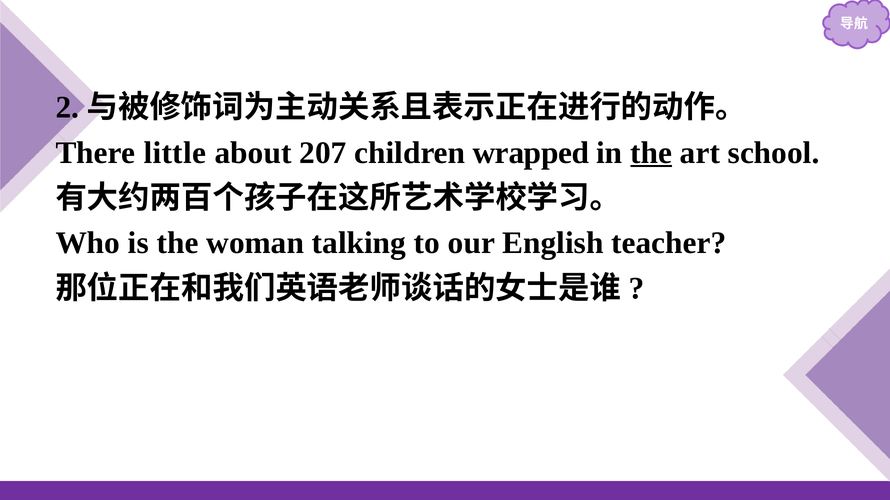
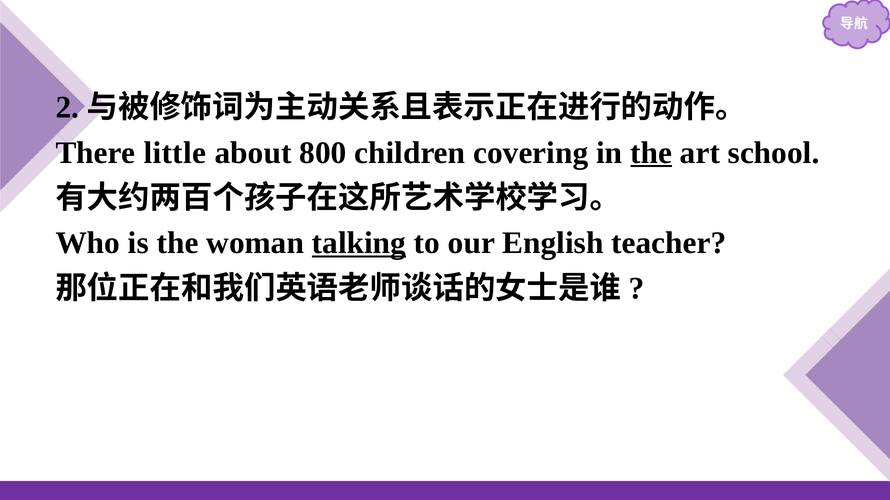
207: 207 -> 800 (323, 153)
wrapped: wrapped -> covering (531, 153)
talking underline: none -> present (359, 243)
